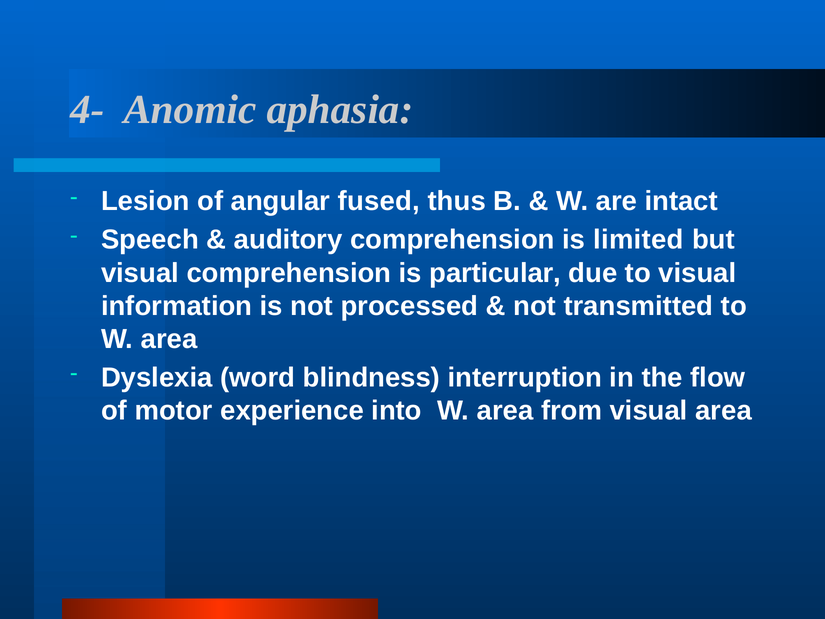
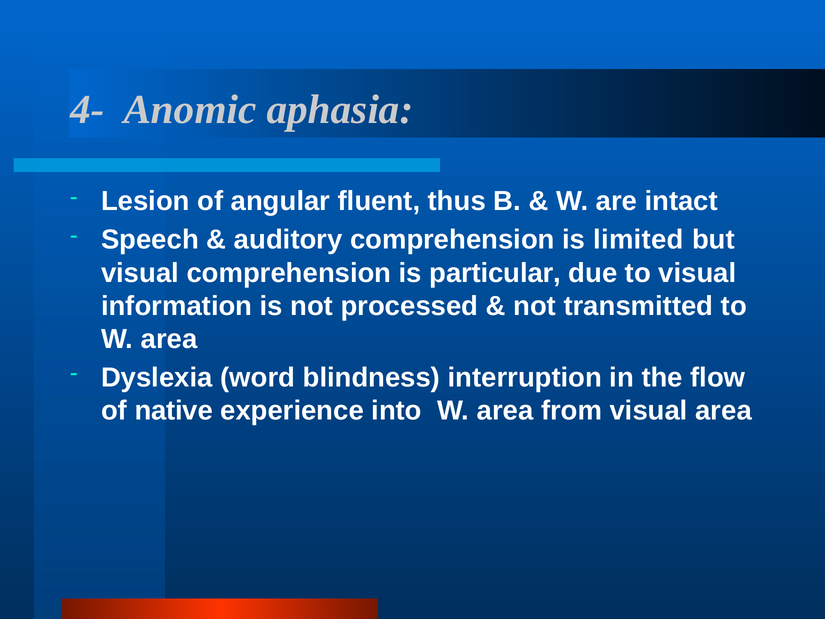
fused: fused -> fluent (379, 201)
motor: motor -> native (174, 410)
